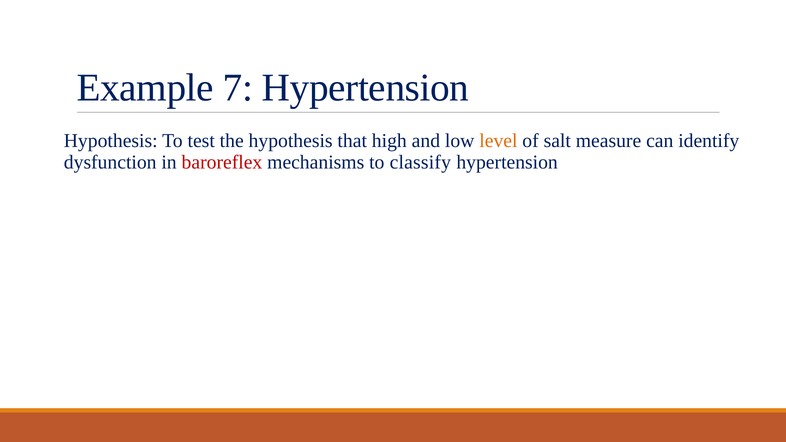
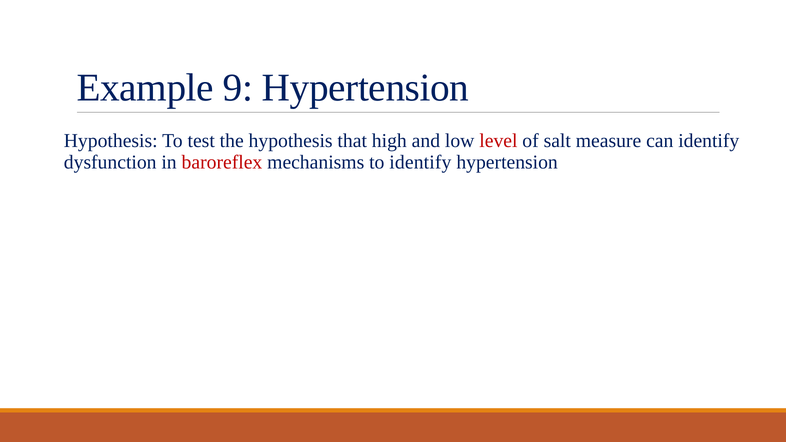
7: 7 -> 9 (238, 88)
level colour: orange -> red (498, 141)
to classify: classify -> identify (420, 162)
